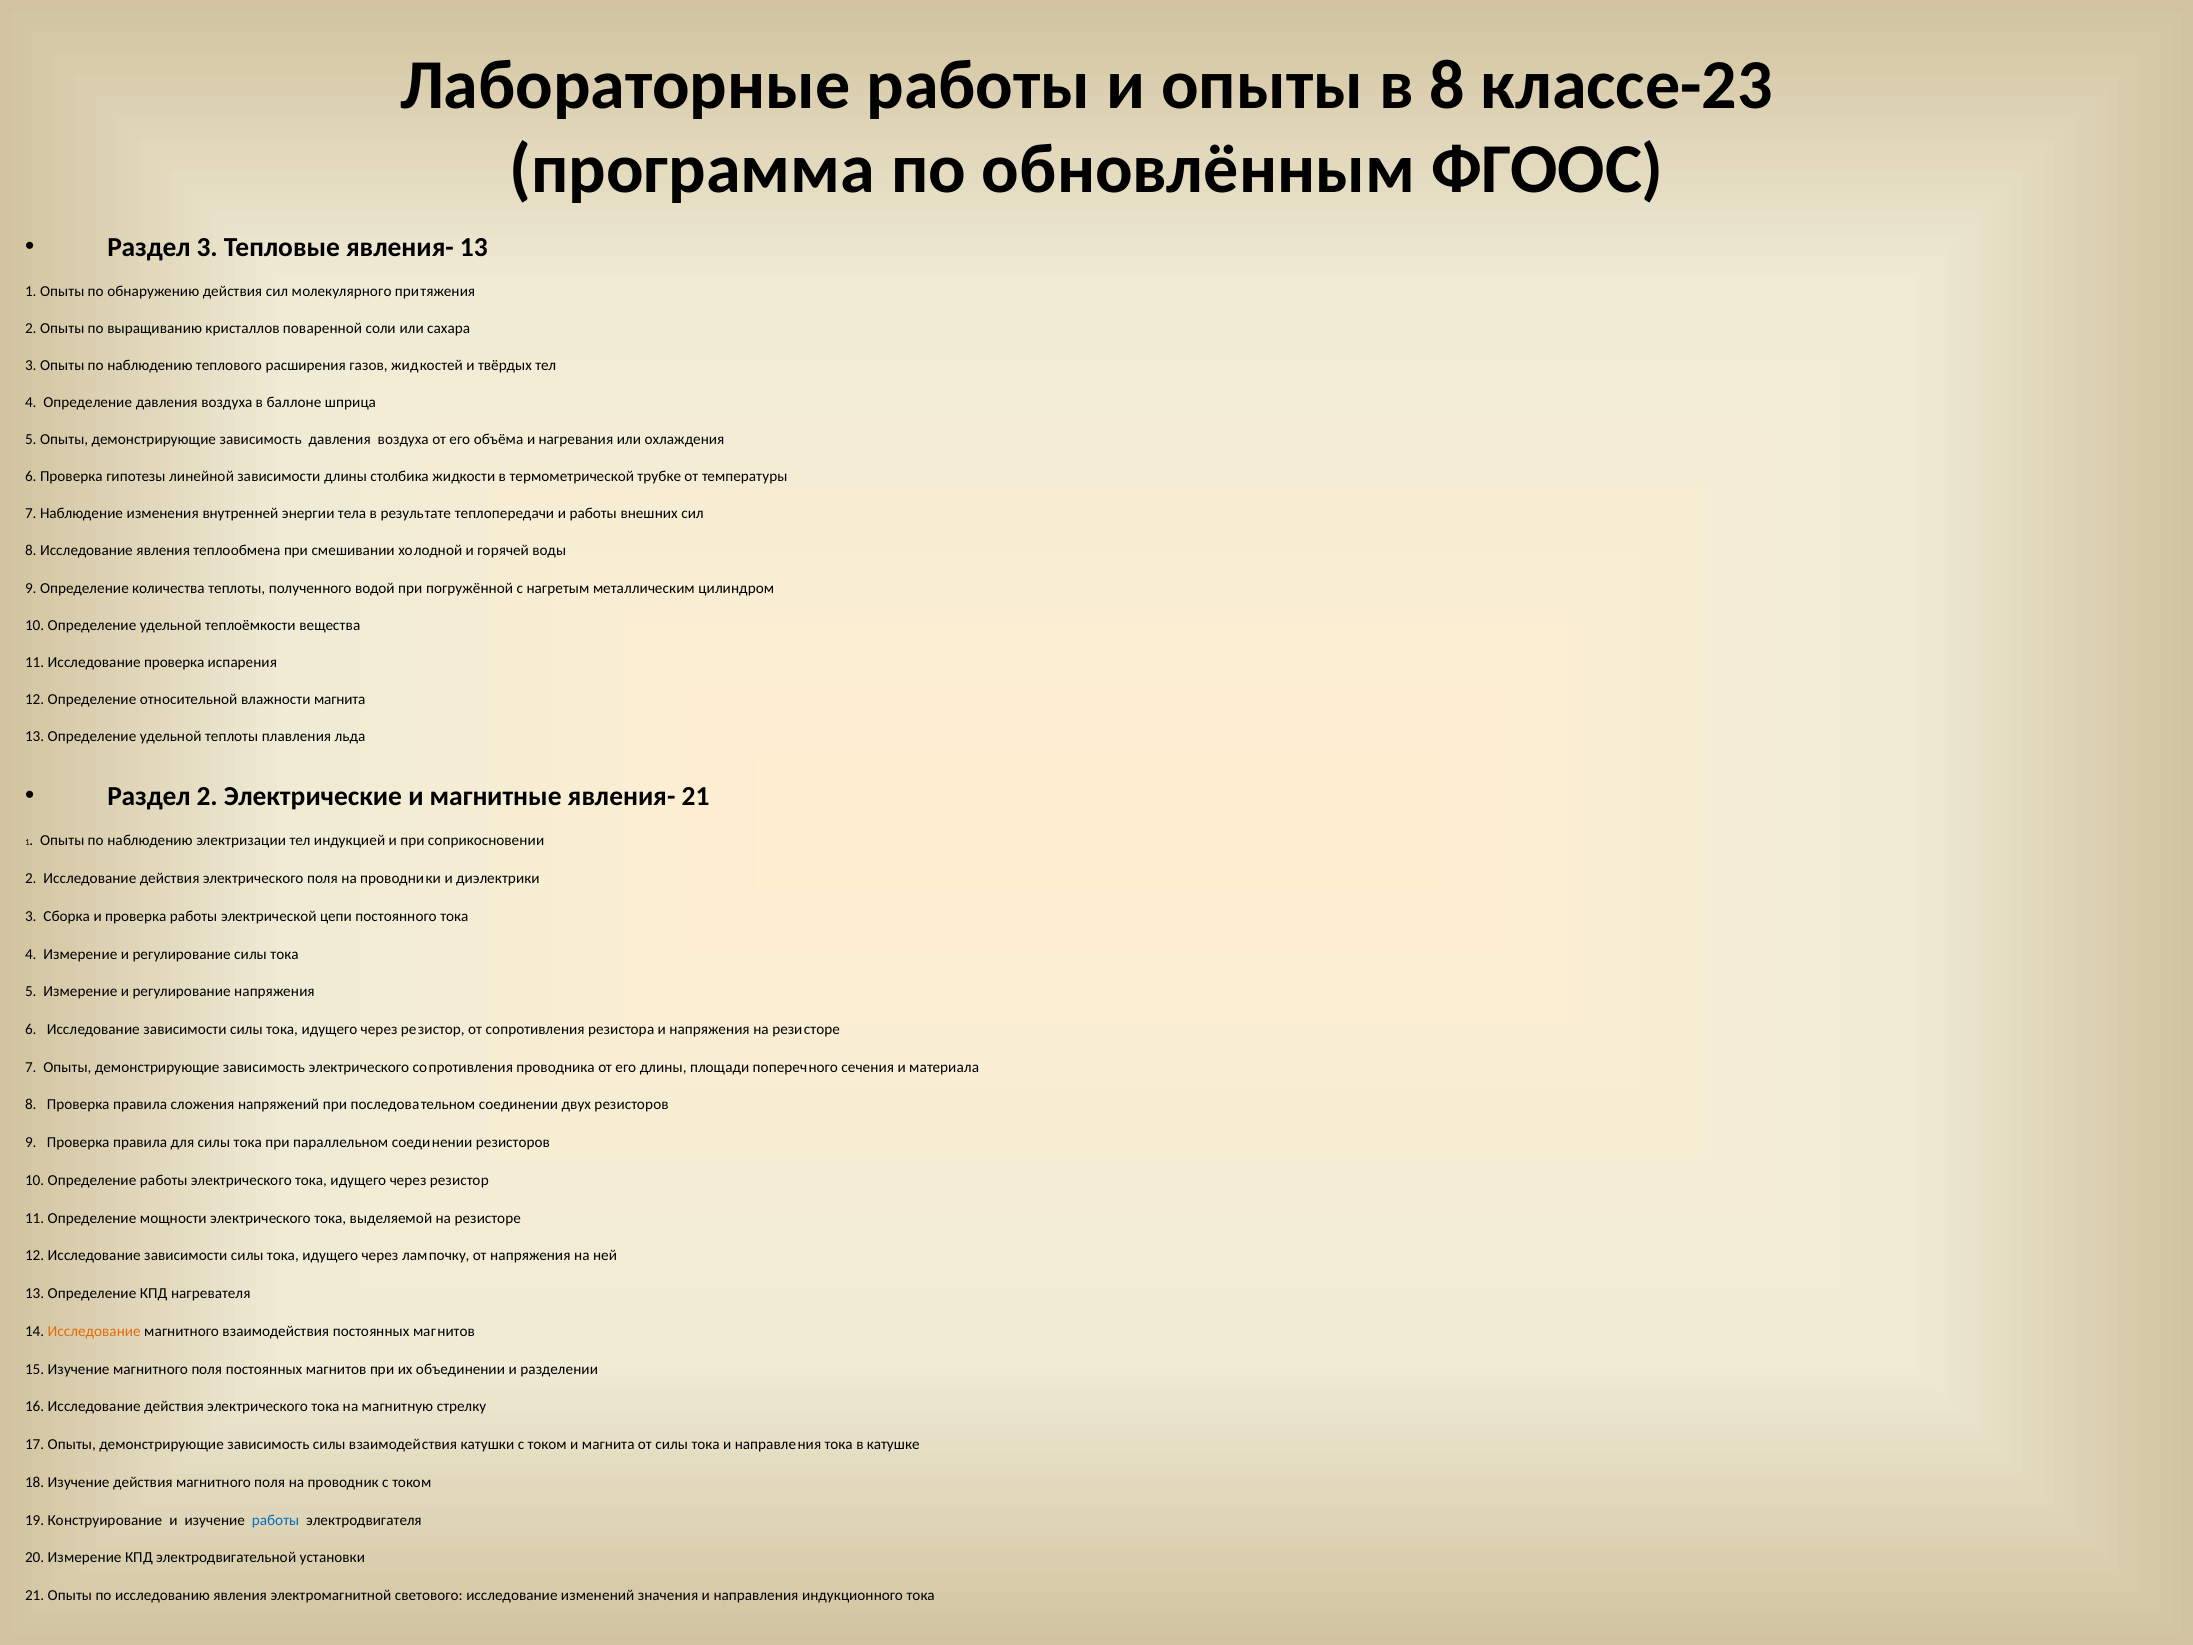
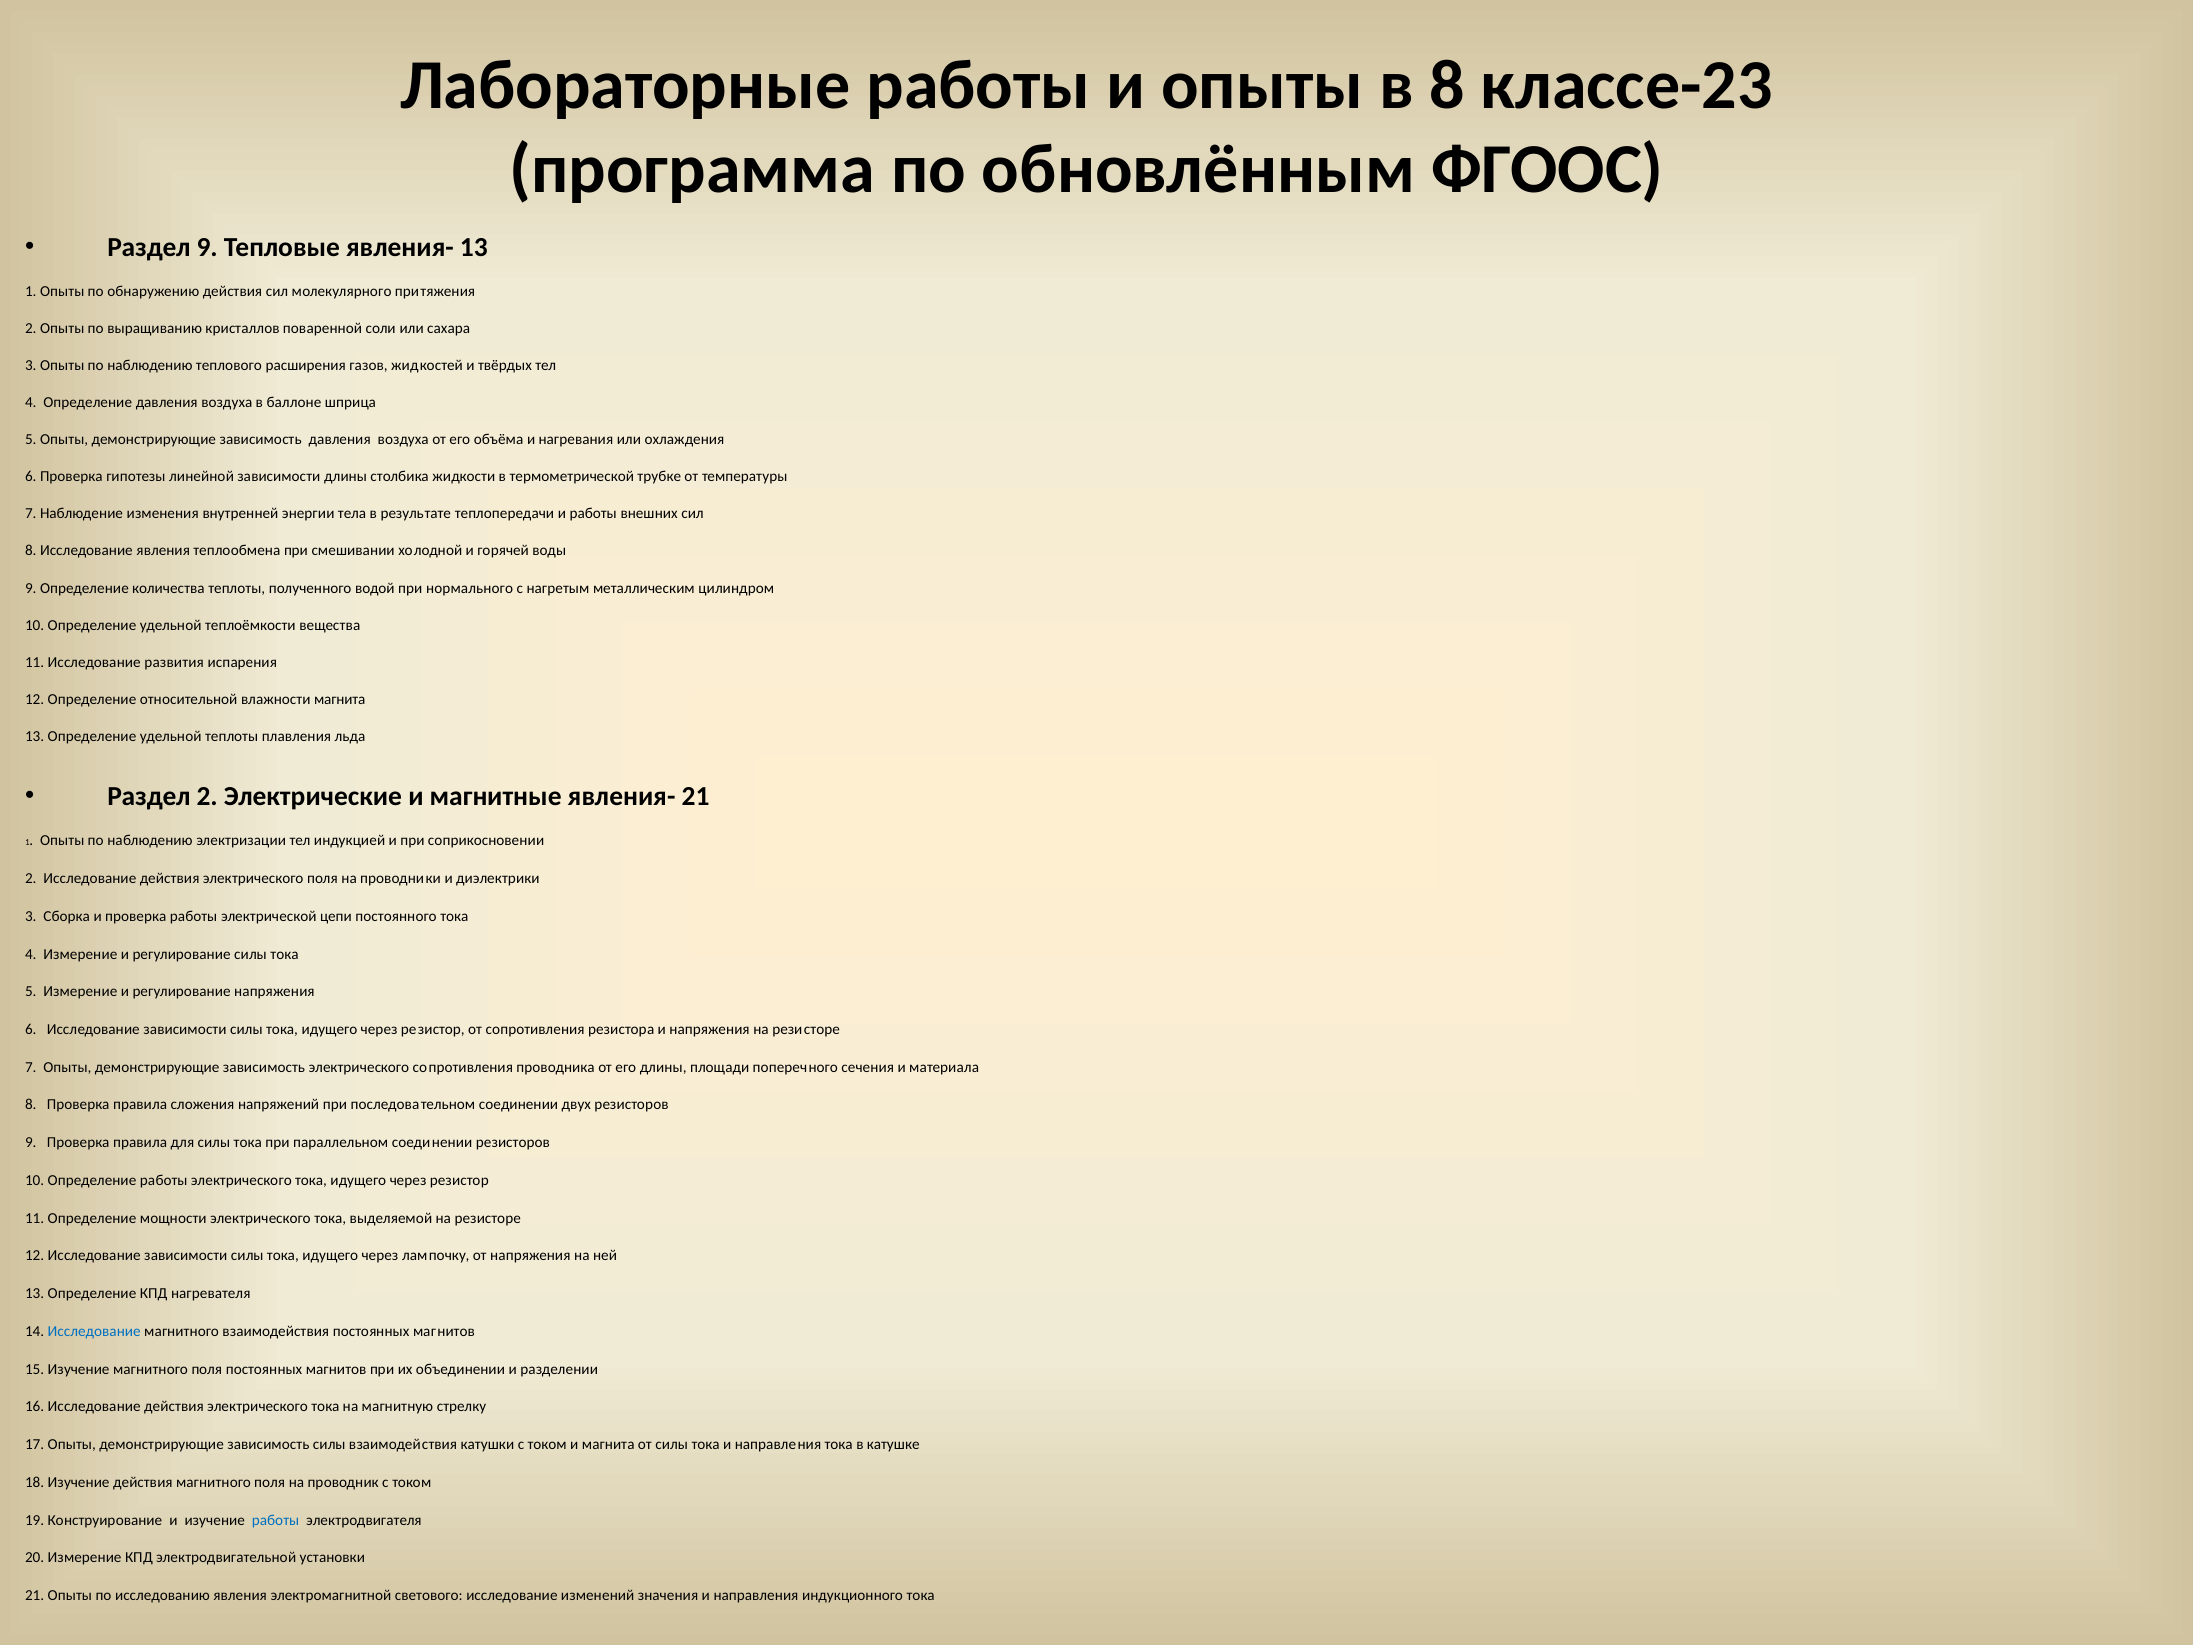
Раздел 3: 3 -> 9 (207, 247)
погружённой: погружённой -> нормального (470, 588)
Исследование проверка: проверка -> развития (174, 662)
Исследование colour: orange -> blue (94, 1331)
